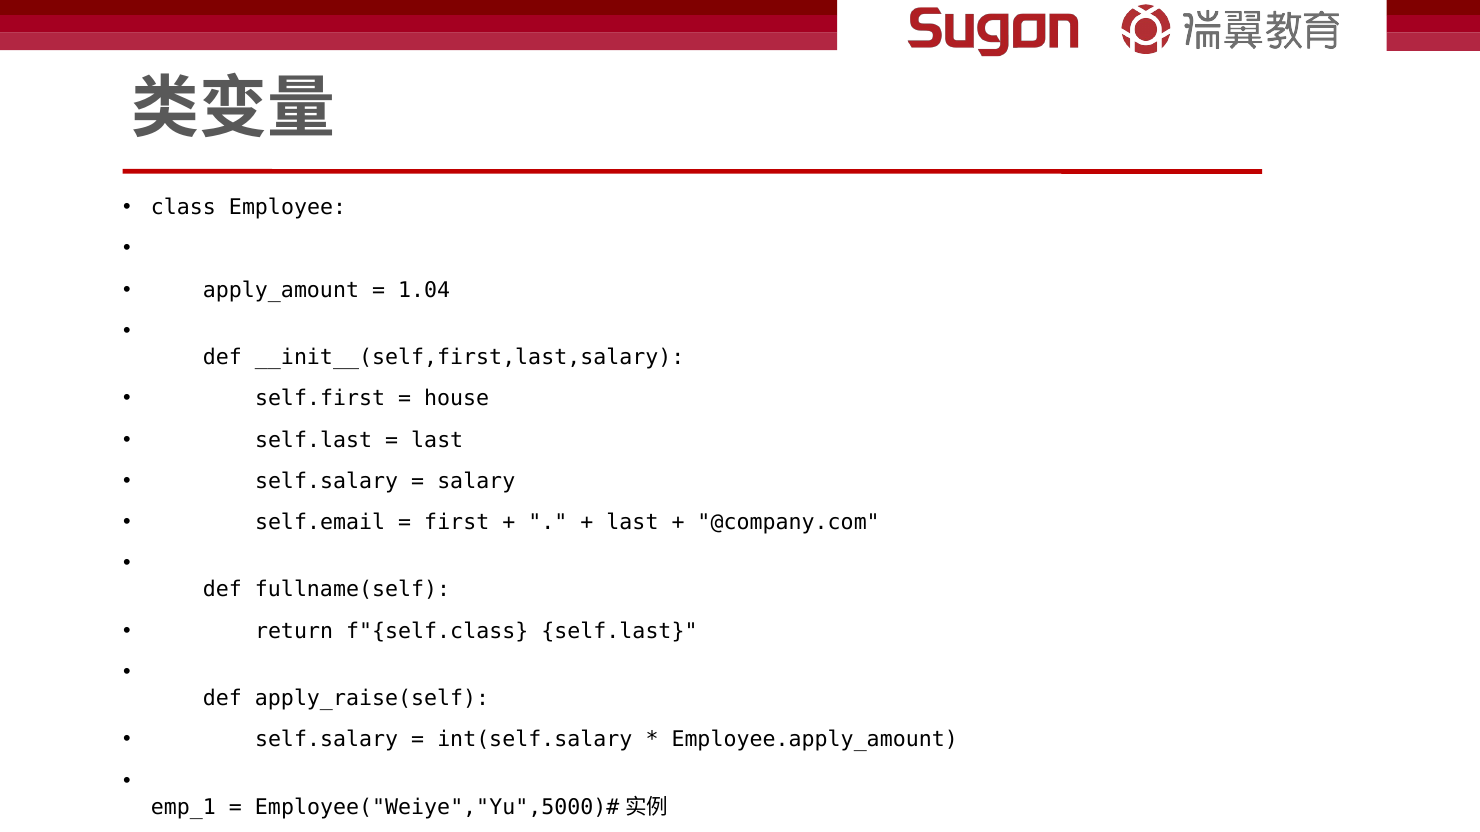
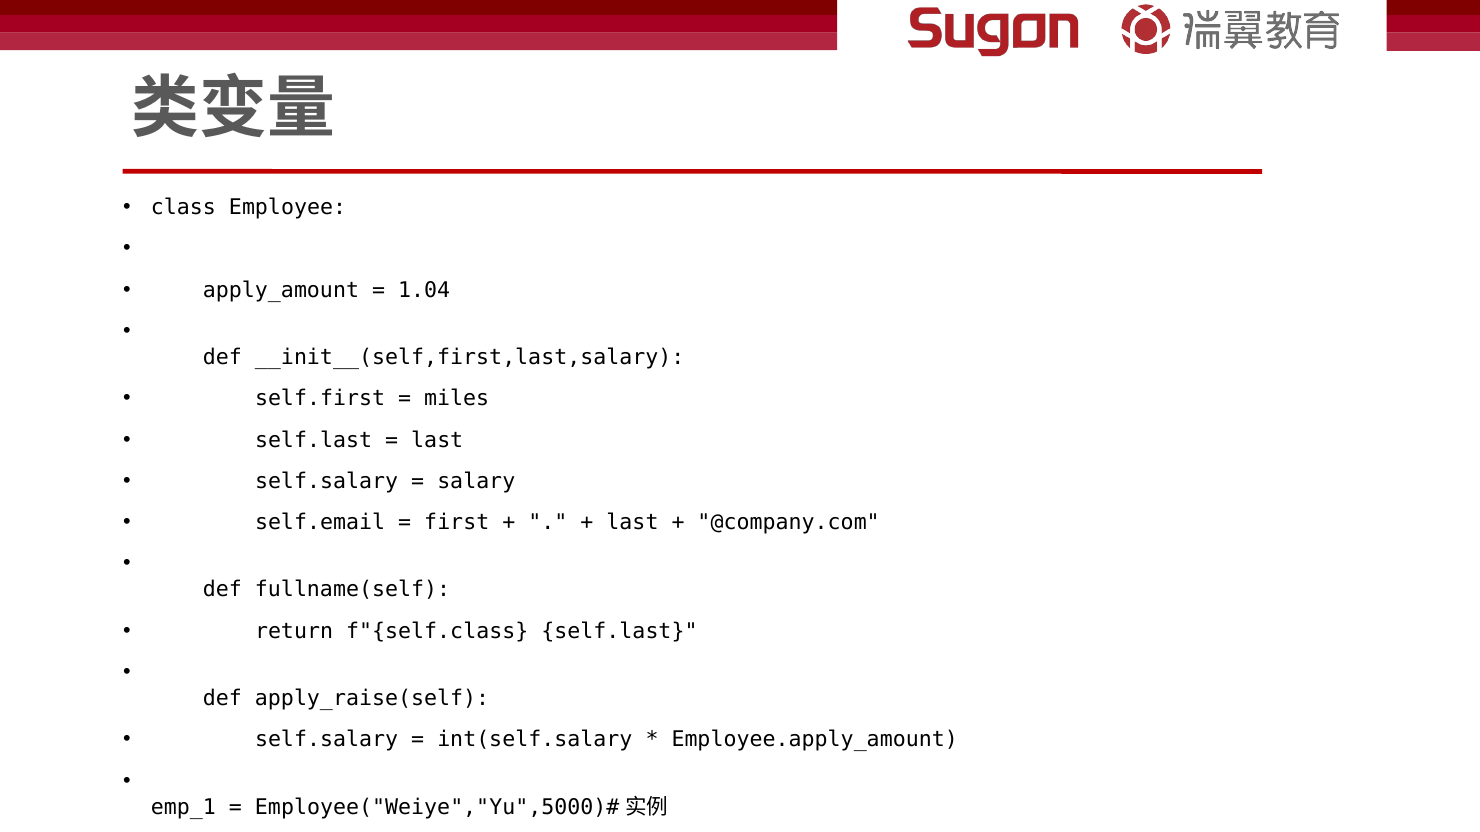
house: house -> miles (457, 399)
